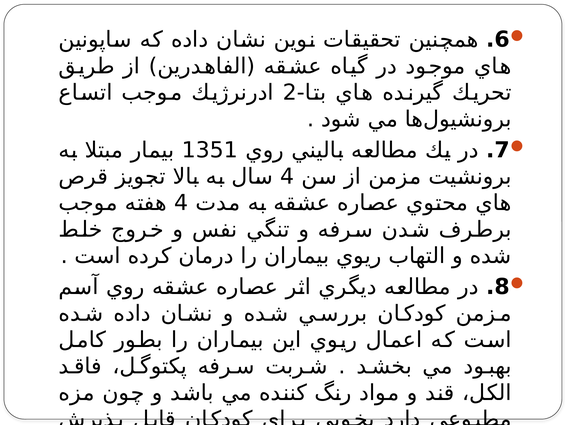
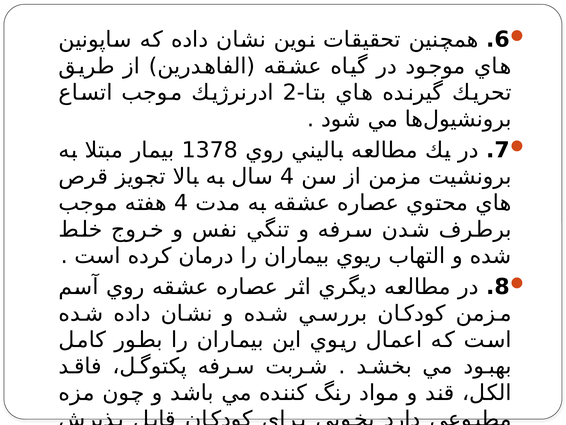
1351: 1351 -> 1378 (210, 150)
